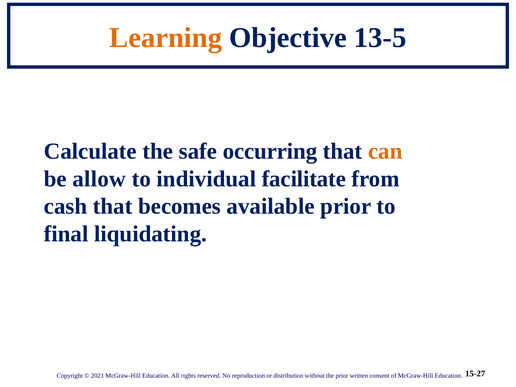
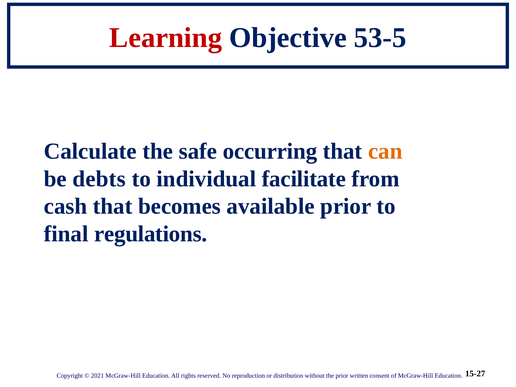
Learning colour: orange -> red (166, 38)
13-5: 13-5 -> 53-5 (380, 38)
allow: allow -> debts (99, 179)
liquidating: liquidating -> regulations (151, 234)
